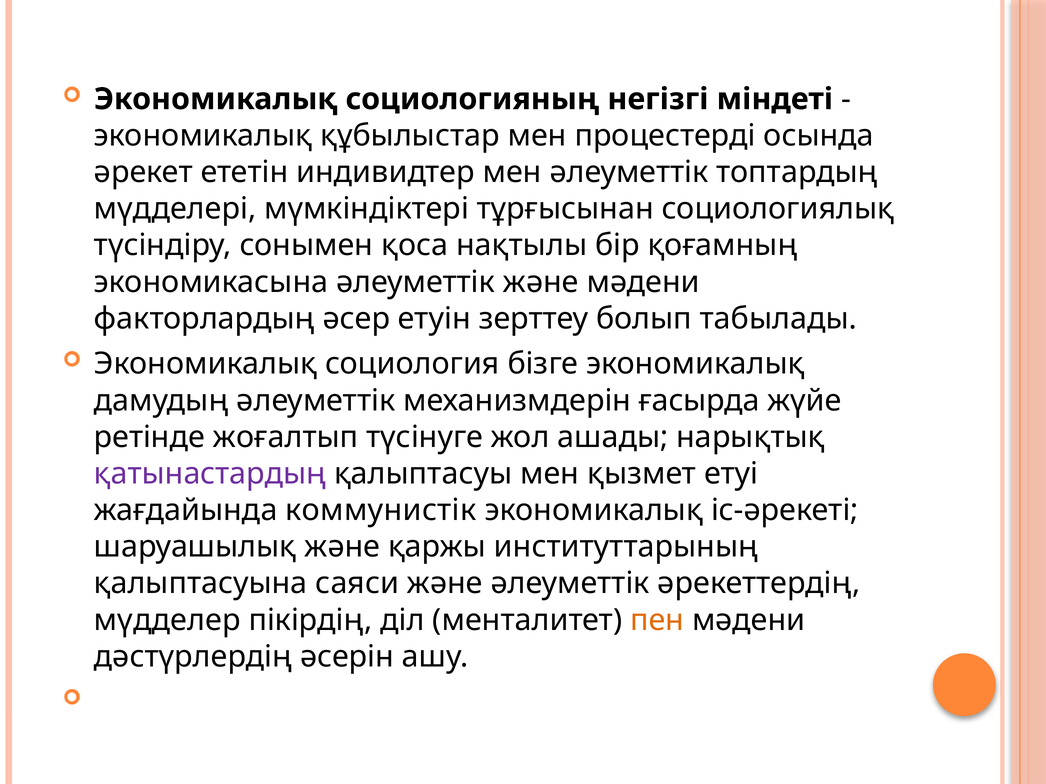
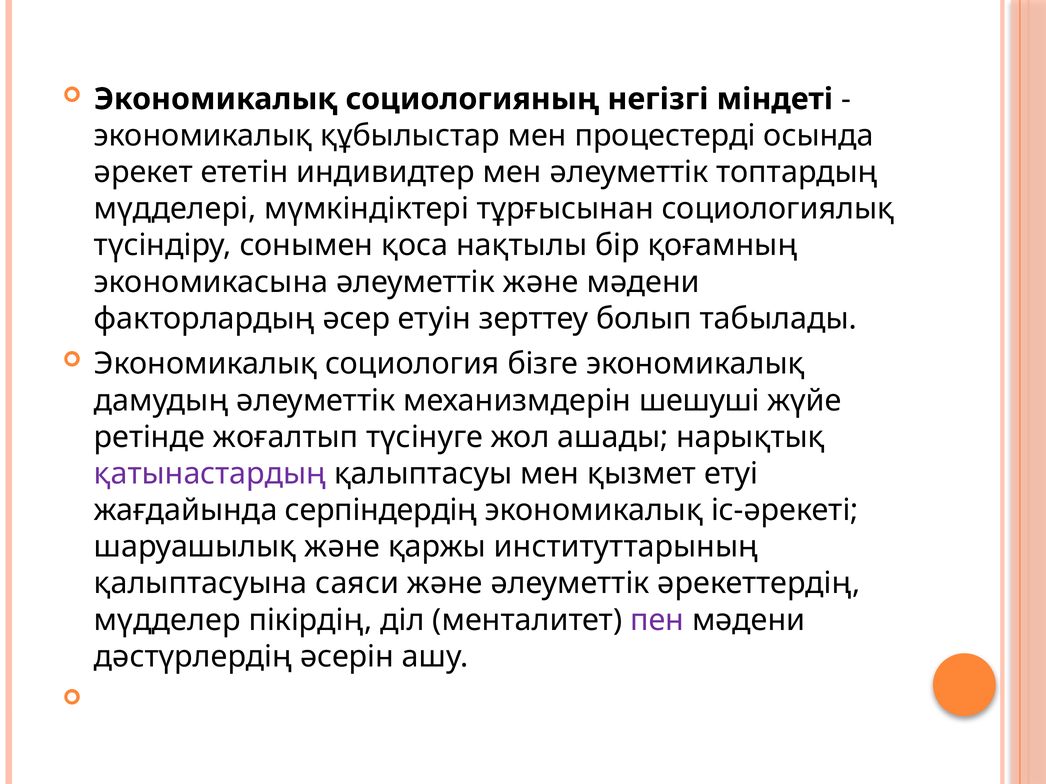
ғасырда: ғасырда -> шешуші (699, 401)
коммунистік: коммунистік -> серпіндердің (381, 511)
пен colour: orange -> purple (657, 620)
